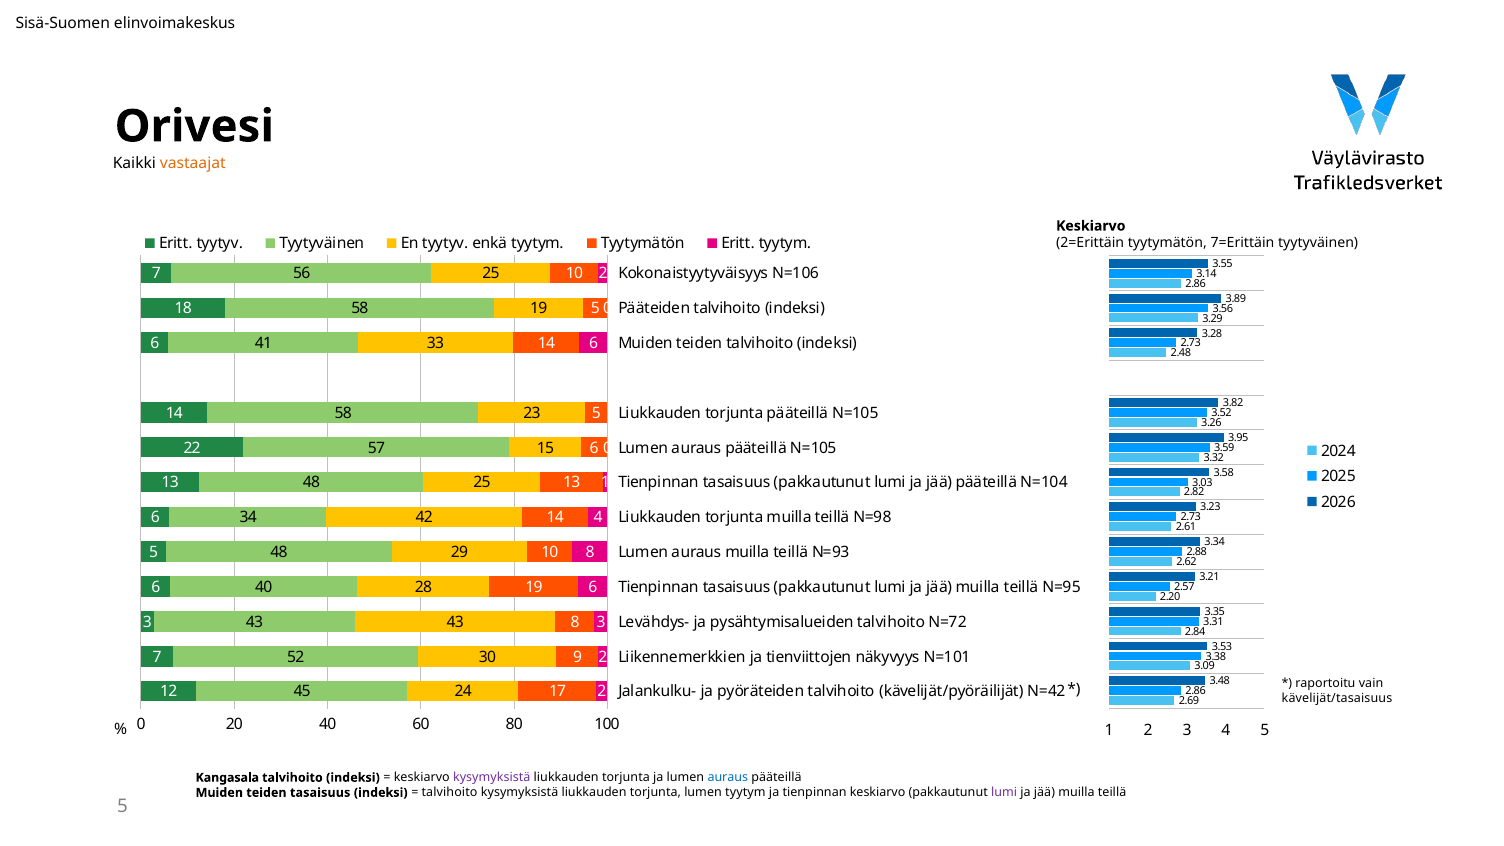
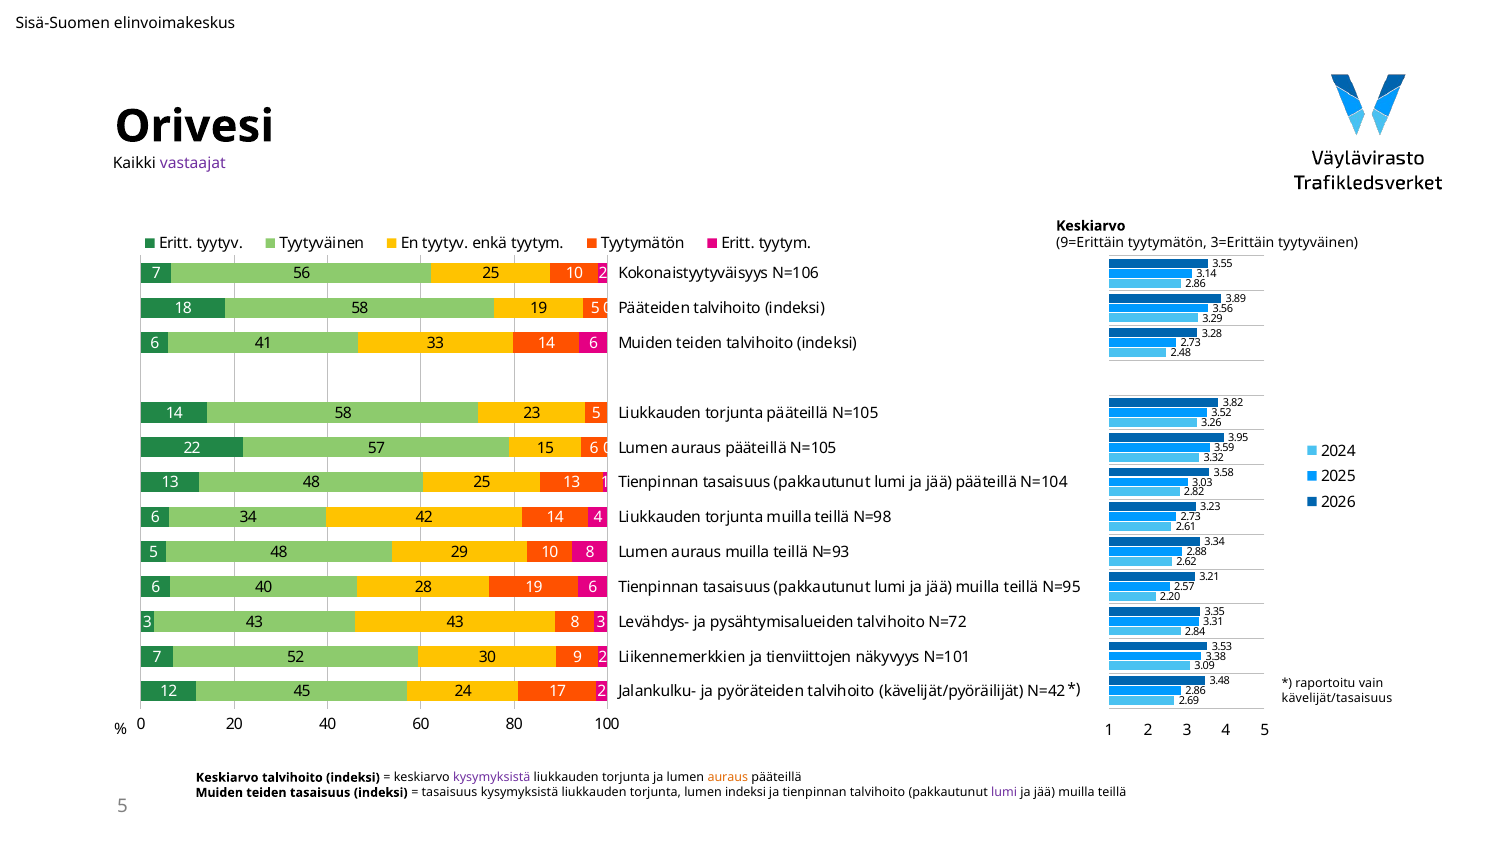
vastaajat colour: orange -> purple (193, 164)
2=Erittäin: 2=Erittäin -> 9=Erittäin (1090, 243)
7=Erittäin: 7=Erittäin -> 3=Erittäin (1242, 243)
Kangasala: Kangasala -> Keskiarvo (227, 778)
auraus colour: blue -> orange (728, 778)
talvihoito: talvihoito -> tasaisuus (450, 793)
lumen tyytym: tyytym -> indeksi (746, 793)
tienpinnan keskiarvo: keskiarvo -> talvihoito (878, 793)
